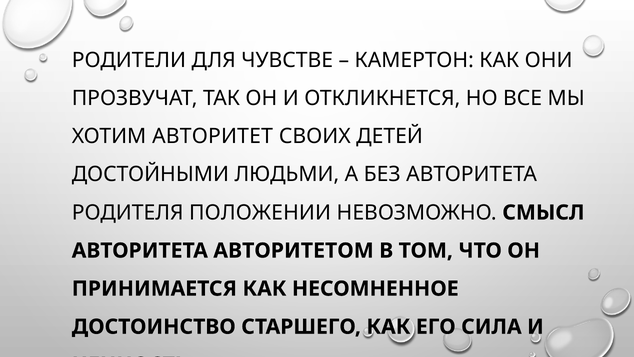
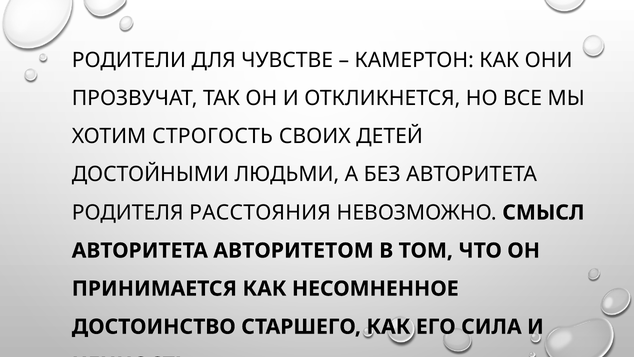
АВТОРИТЕТ: АВТОРИТЕТ -> СТРОГОСТЬ (213, 136)
ПОЛОЖЕНИИ: ПОЛОЖЕНИИ -> РАССТОЯНИЯ (260, 212)
